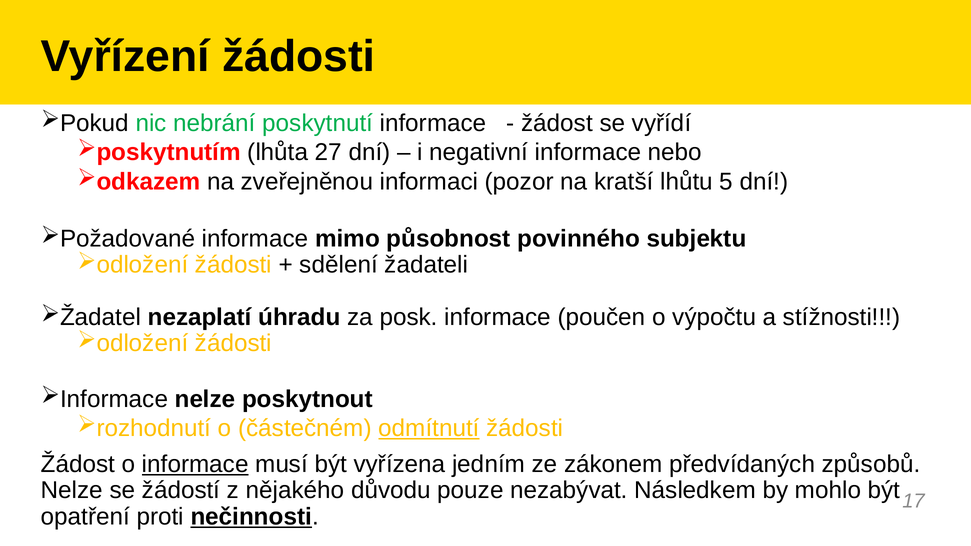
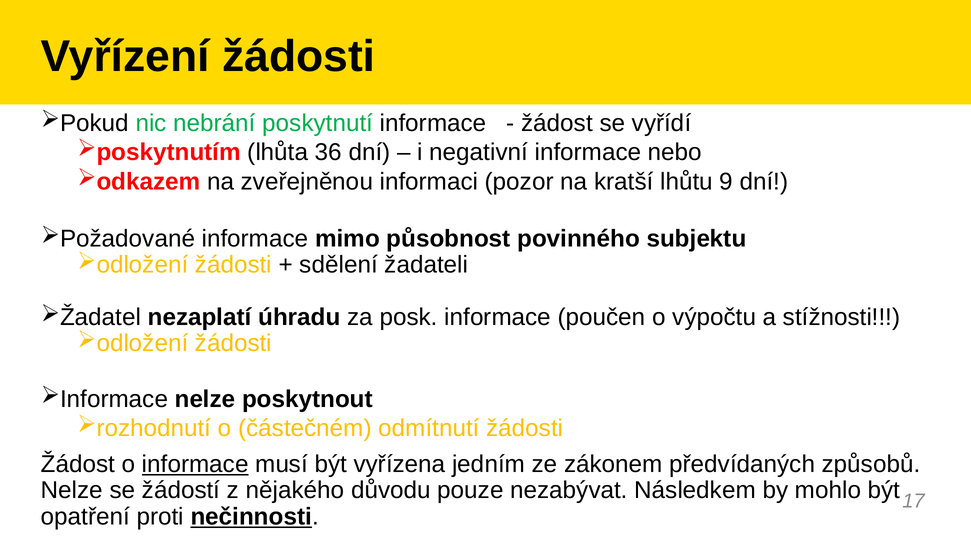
27: 27 -> 36 (328, 152)
5: 5 -> 9 (726, 182)
odmítnutí underline: present -> none (429, 428)
